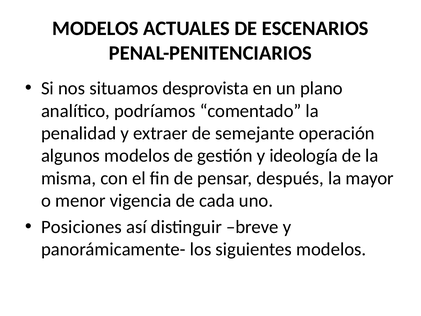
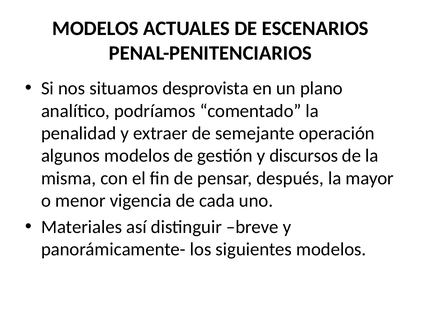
ideología: ideología -> discursos (304, 156)
Posiciones: Posiciones -> Materiales (82, 227)
